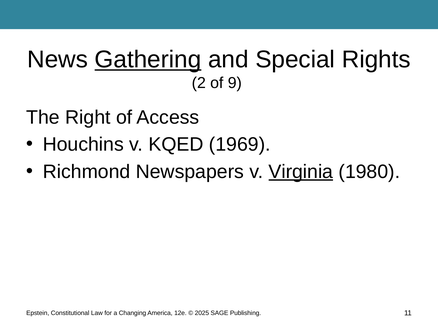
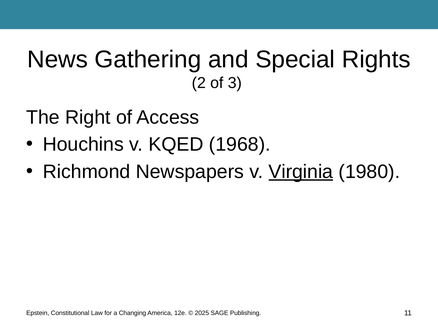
Gathering underline: present -> none (148, 60)
9: 9 -> 3 (235, 83)
1969: 1969 -> 1968 (240, 145)
